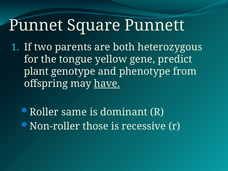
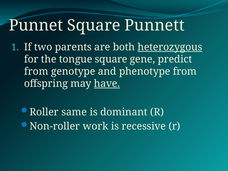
heterozygous underline: none -> present (170, 47)
tongue yellow: yellow -> square (111, 59)
plant: plant -> from (36, 71)
those: those -> work (96, 126)
